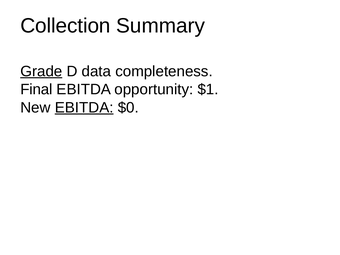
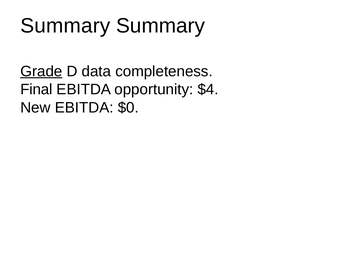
Collection: Collection -> Summary (65, 26)
$1: $1 -> $4 (208, 89)
EBITDA underline: present -> none (84, 108)
